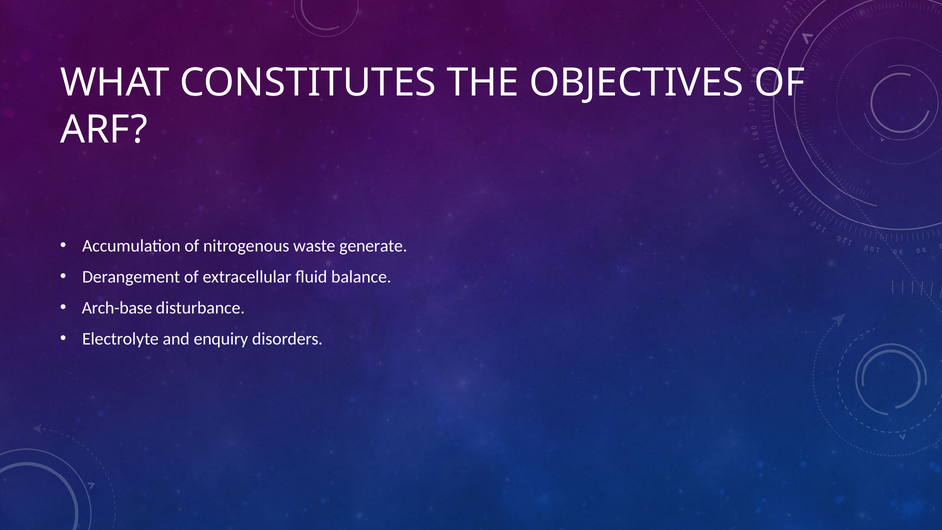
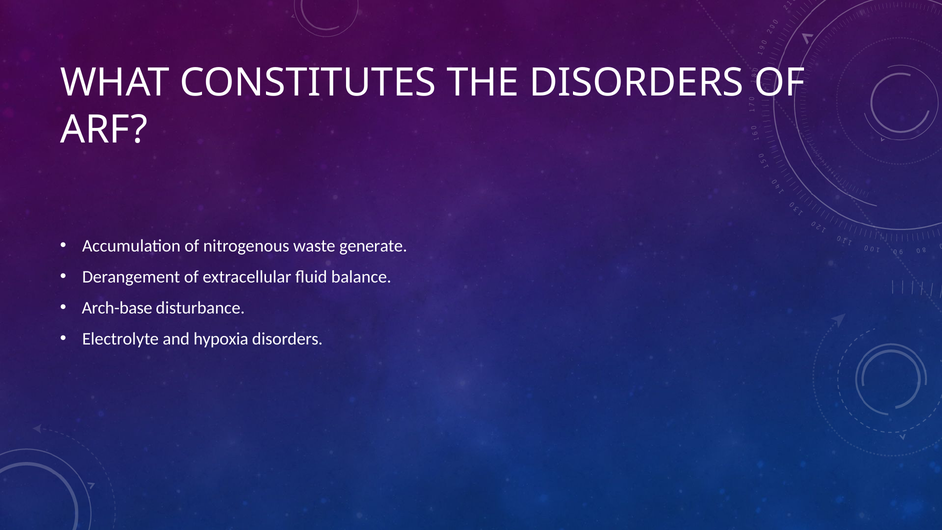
THE OBJECTIVES: OBJECTIVES -> DISORDERS (637, 83)
enquiry: enquiry -> hypoxia (221, 339)
